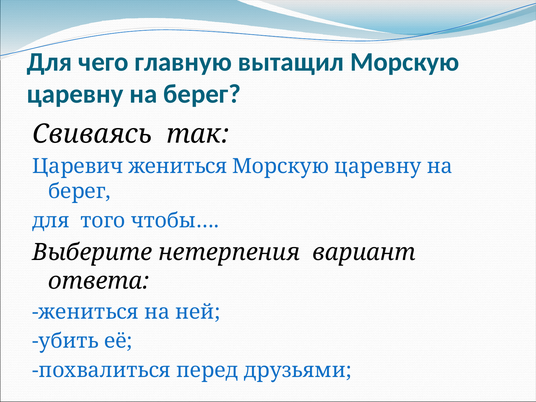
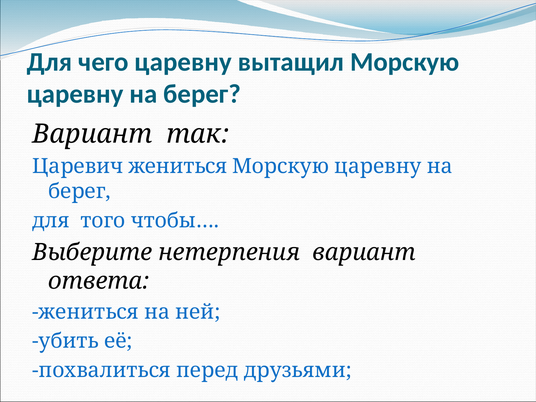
чего главную: главную -> царевну (183, 62)
Свиваясь: Свиваясь -> Вариант (92, 134)
